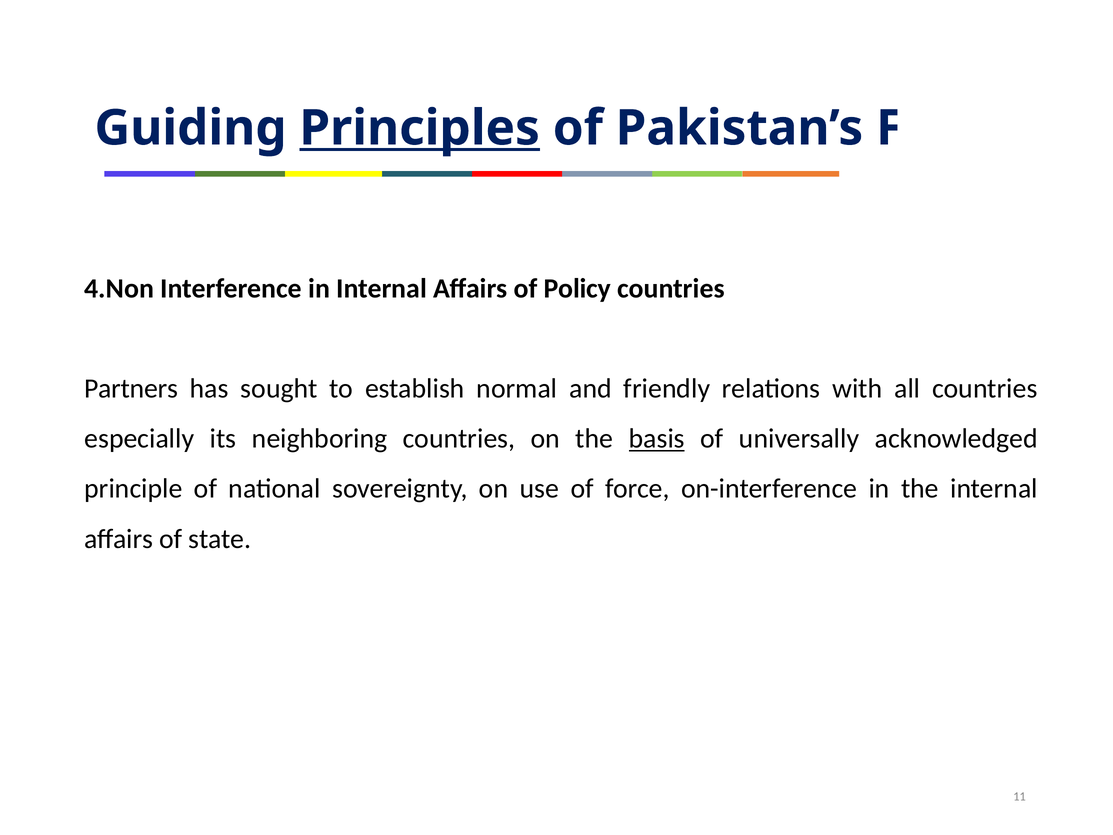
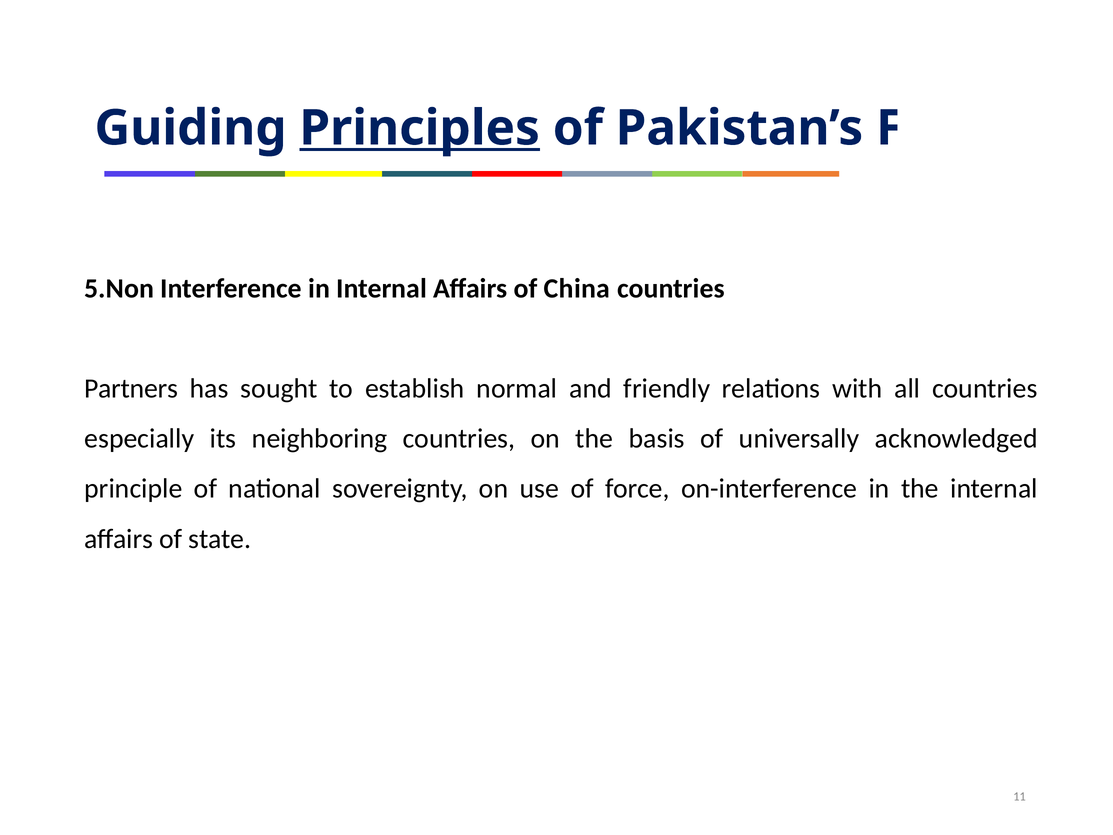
4.Non: 4.Non -> 5.Non (119, 288)
Policy: Policy -> China (577, 288)
basis underline: present -> none (657, 439)
